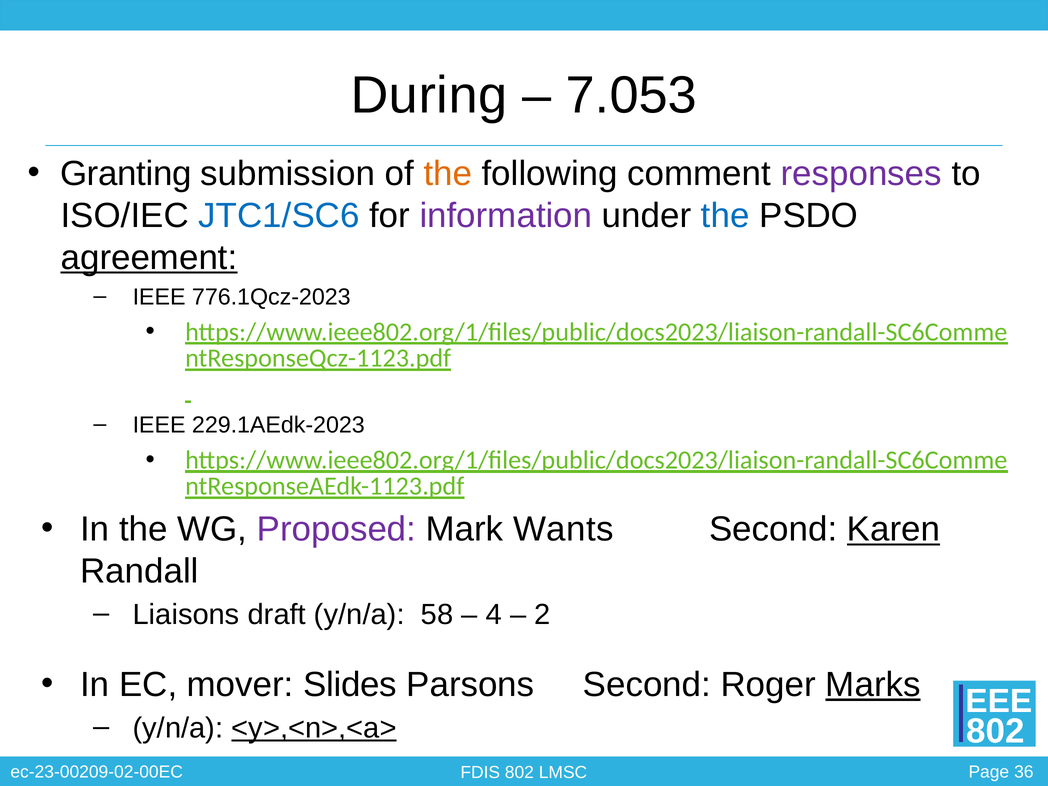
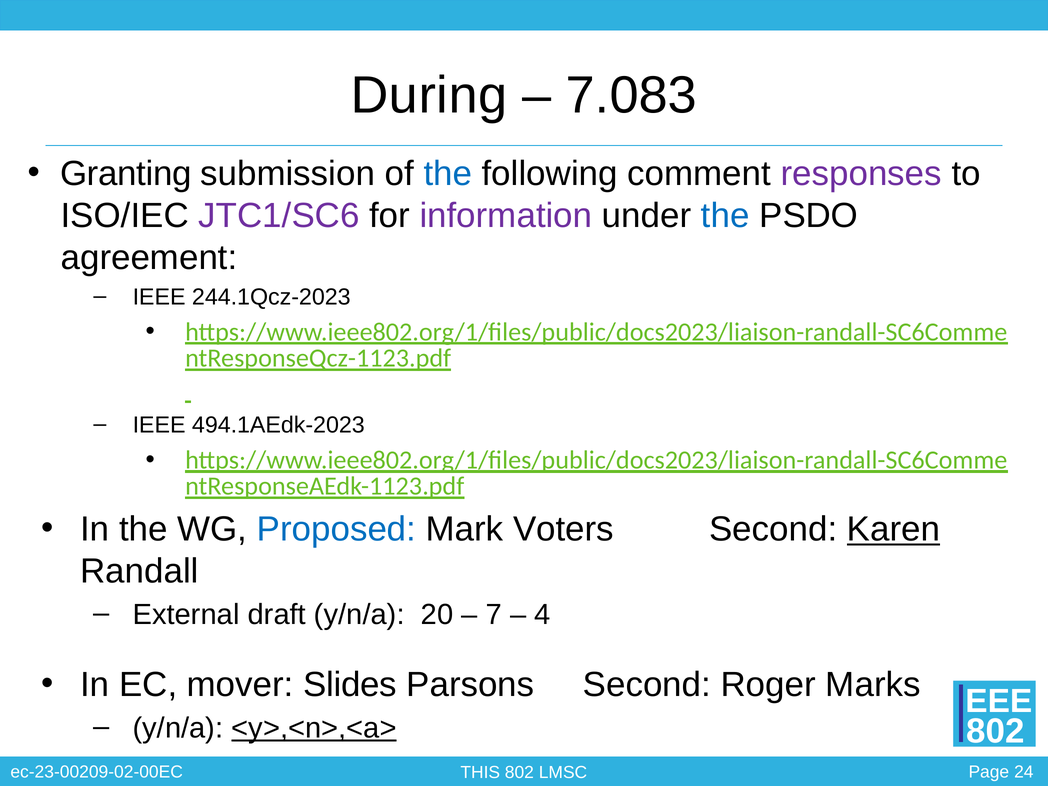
7.053: 7.053 -> 7.083 (631, 95)
the colour: orange -> blue (448, 174)
JTC1/SC6 colour: blue -> purple (279, 216)
agreement underline: present -> none (149, 258)
776.1Qcz-2023: 776.1Qcz-2023 -> 244.1Qcz-2023 (271, 297)
229.1AEdk-2023: 229.1AEdk-2023 -> 494.1AEdk-2023 (278, 425)
Proposed colour: purple -> blue (337, 529)
Wants: Wants -> Voters (564, 529)
Liaisons: Liaisons -> External (186, 614)
58: 58 -> 20 (437, 614)
4: 4 -> 7 (494, 614)
2: 2 -> 4 (542, 614)
Marks underline: present -> none (873, 685)
FDIS: FDIS -> THIS (480, 772)
36: 36 -> 24 (1024, 772)
